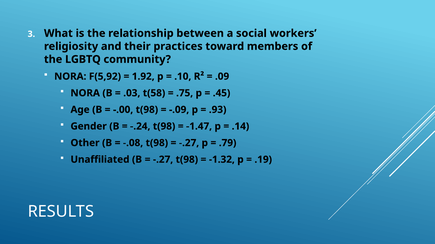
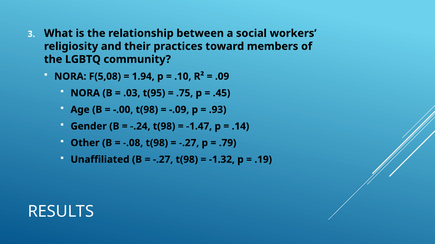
F(5,92: F(5,92 -> F(5,08 (105, 77)
1.92: 1.92 -> 1.94 (143, 77)
t(58: t(58 -> t(95 (154, 93)
